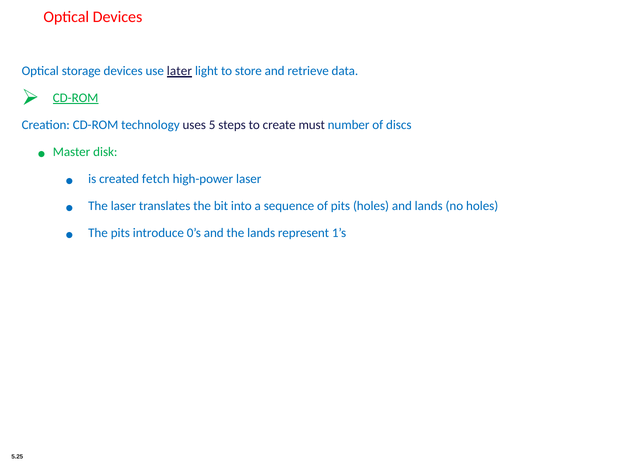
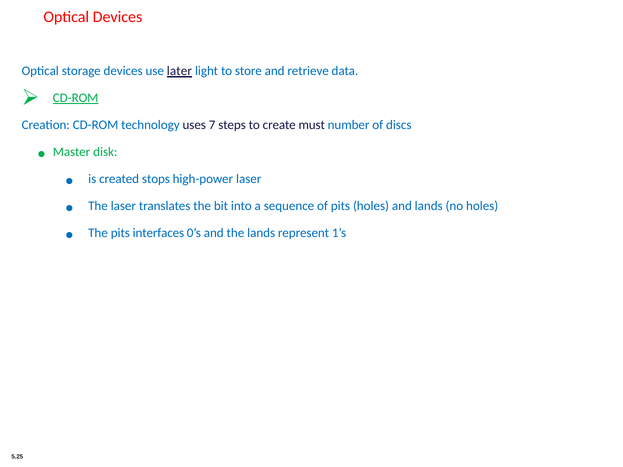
5: 5 -> 7 (212, 125)
fetch: fetch -> stops (156, 179)
introduce: introduce -> interfaces (158, 233)
